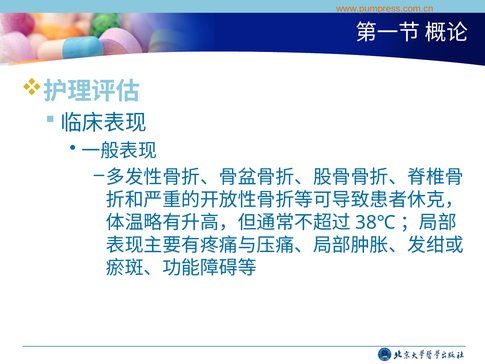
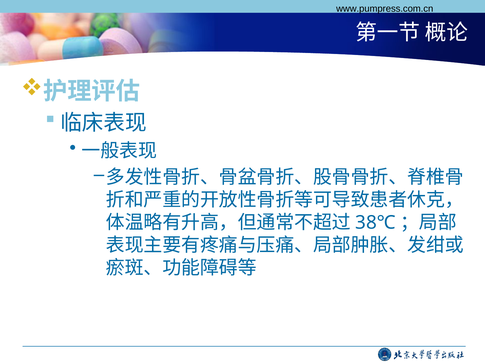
www.pumpress.com.cn colour: orange -> black (385, 9)
